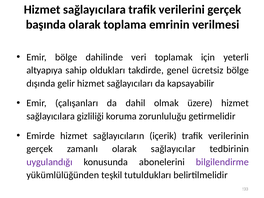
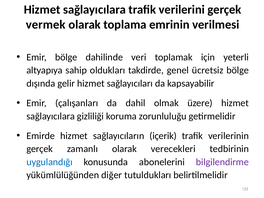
başında: başında -> vermek (46, 25)
sağlayıcılar: sağlayıcılar -> verecekleri (173, 149)
uygulandığı colour: purple -> blue (49, 162)
teşkil: teşkil -> diğer (112, 175)
